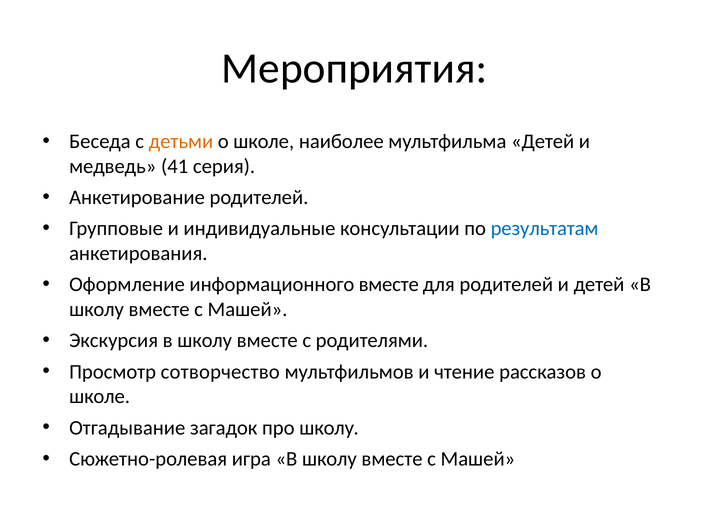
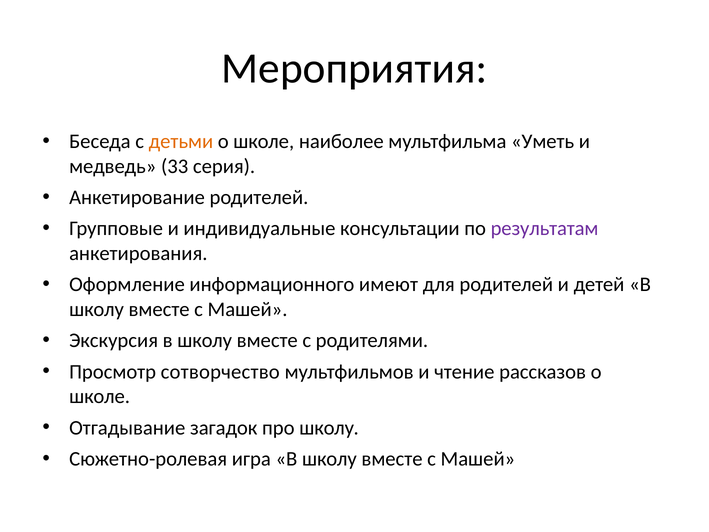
мультфильма Детей: Детей -> Уметь (543, 141)
41: 41 -> 33 (175, 166)
результатам colour: blue -> purple (545, 229)
информационного вместе: вместе -> имеют (389, 284)
